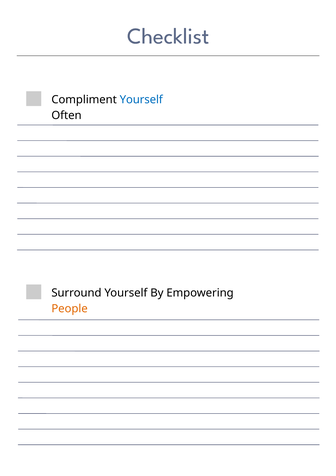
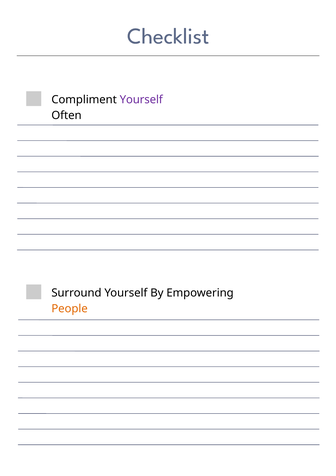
Yourself colour: blue -> purple (141, 100)
